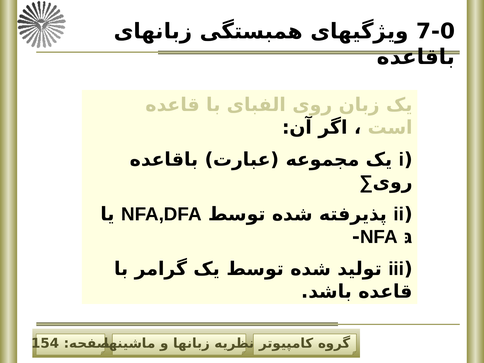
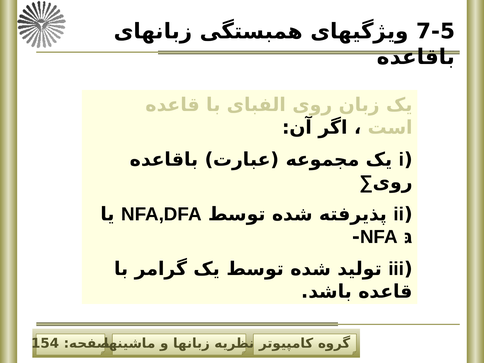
7-0: 7-0 -> 7-5 (436, 31)
